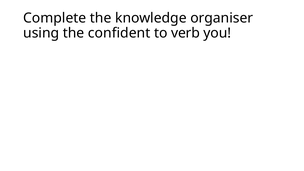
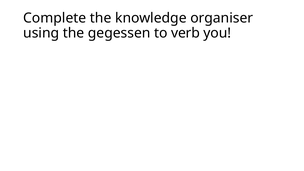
confident: confident -> gegessen (119, 33)
